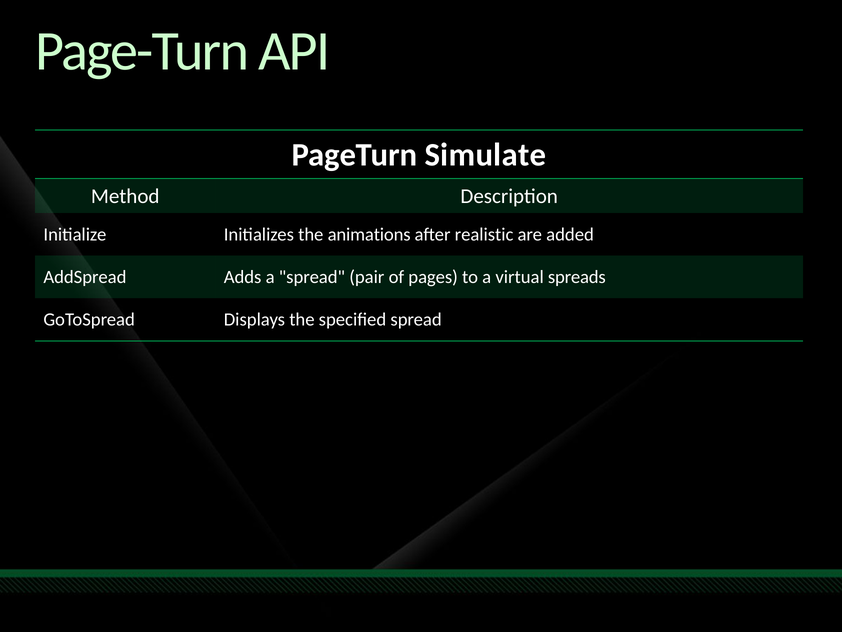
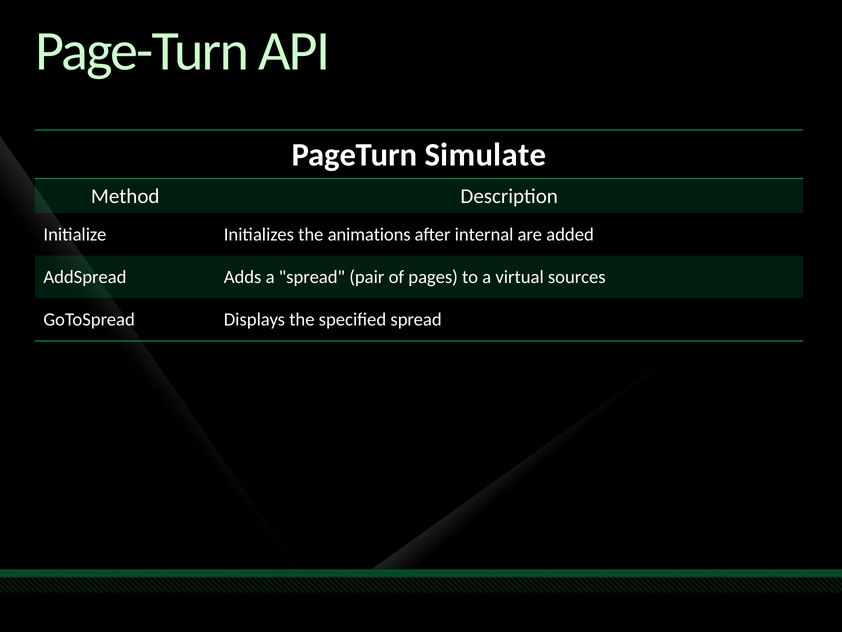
realistic: realistic -> internal (484, 234)
spreads: spreads -> sources (577, 277)
